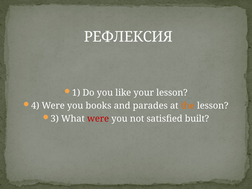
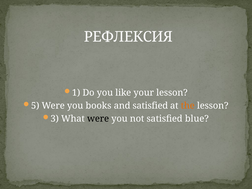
4: 4 -> 5 (35, 106)
and parades: parades -> satisfied (150, 106)
were colour: red -> black (98, 119)
built: built -> blue (197, 119)
